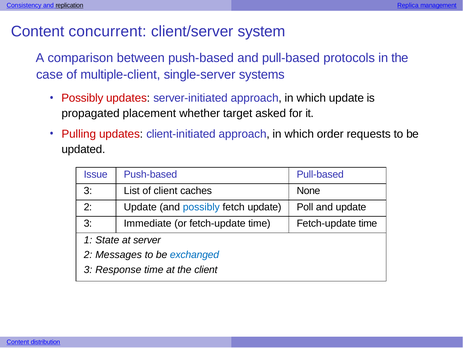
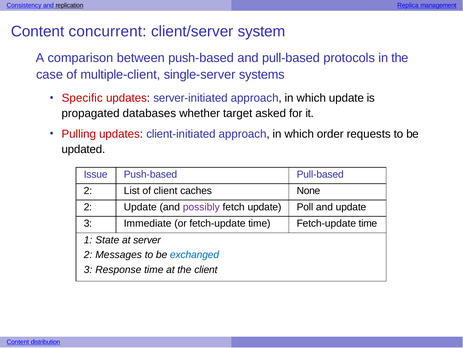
Possibly: Possibly -> Specific (82, 98)
placement: placement -> databases (149, 113)
3: 3 -> 2 (88, 191)
possibly colour: blue -> purple (201, 207)
